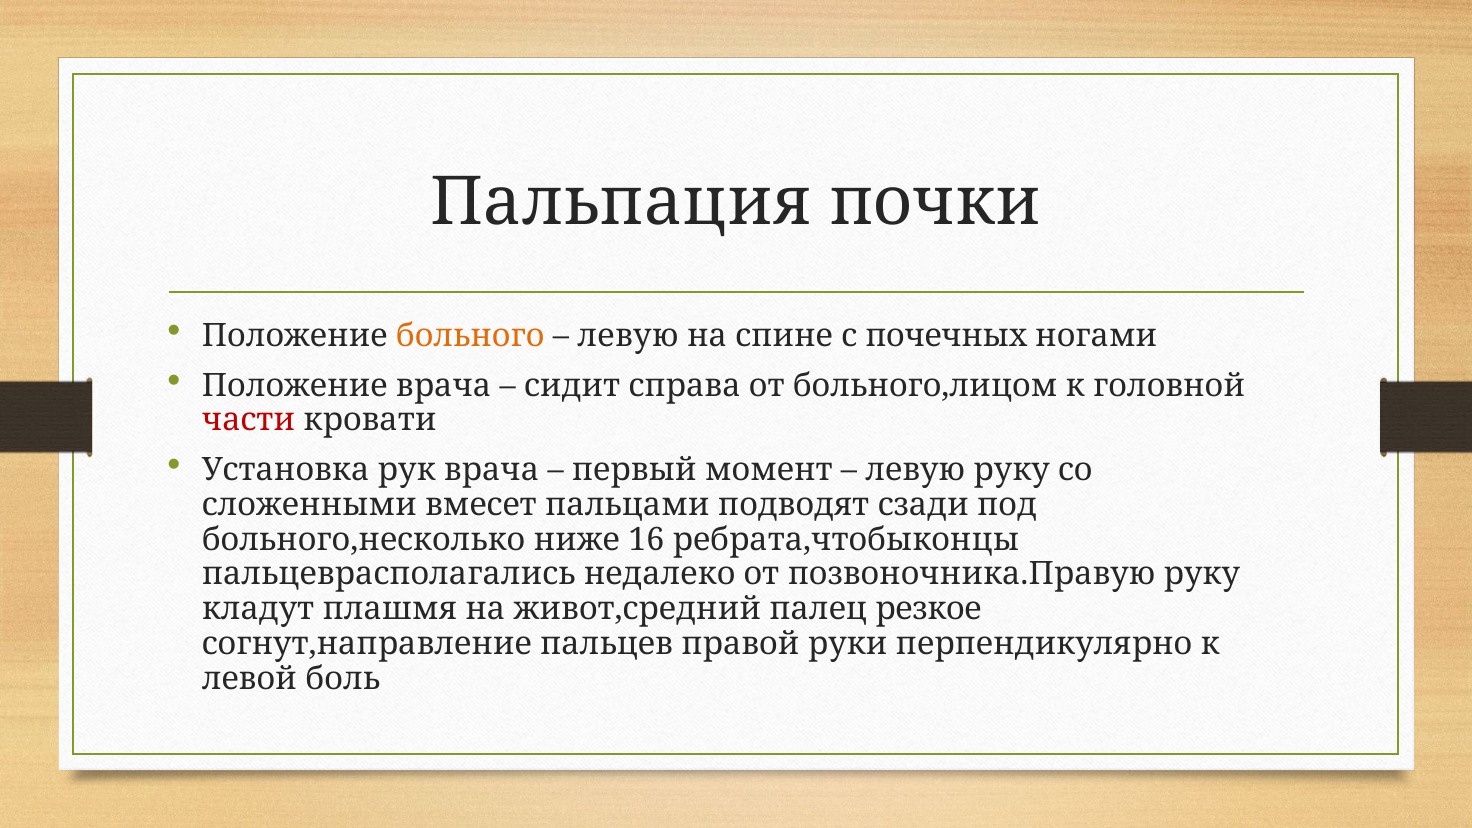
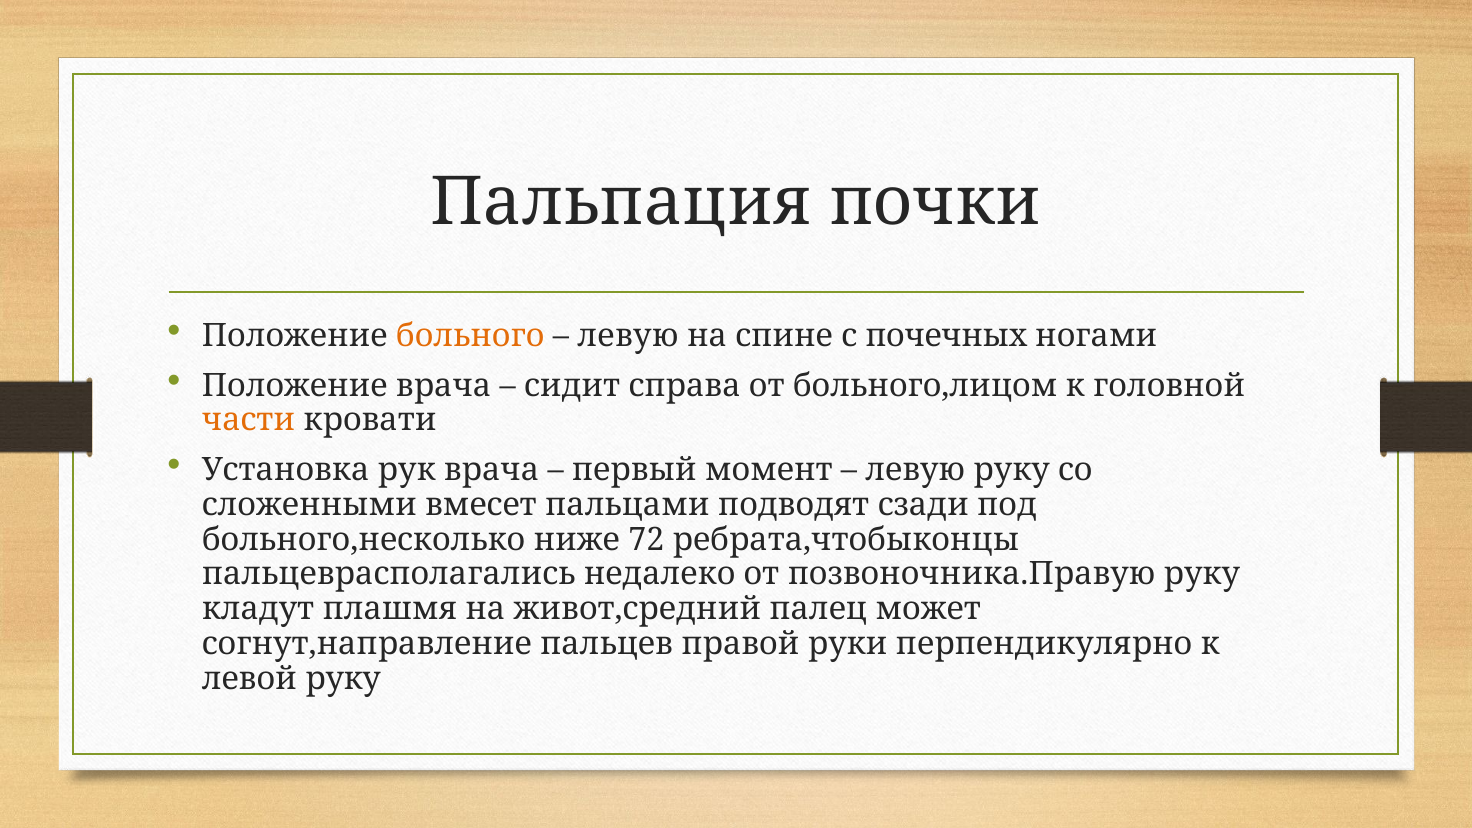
части colour: red -> orange (249, 420)
16: 16 -> 72 (646, 539)
резкое: резкое -> может (928, 609)
левой боль: боль -> руку (343, 678)
